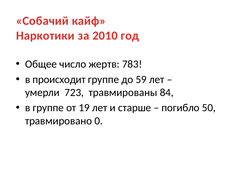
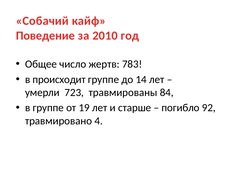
Наркотики: Наркотики -> Поведение (45, 36)
59: 59 -> 14 (141, 79)
50: 50 -> 92 (209, 108)
0: 0 -> 4 (99, 121)
